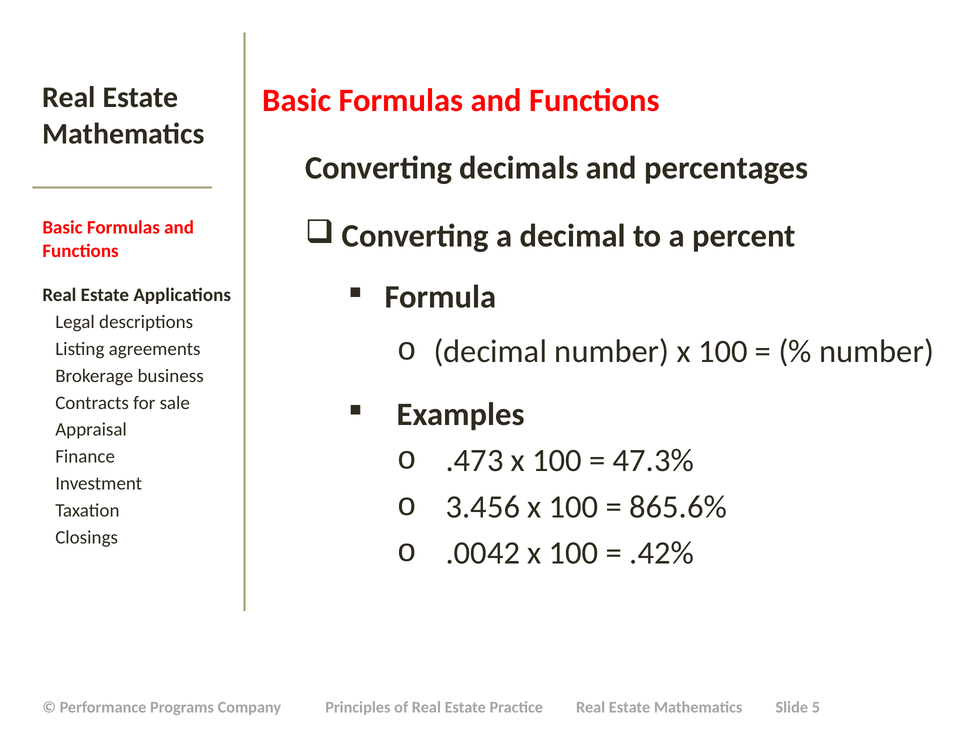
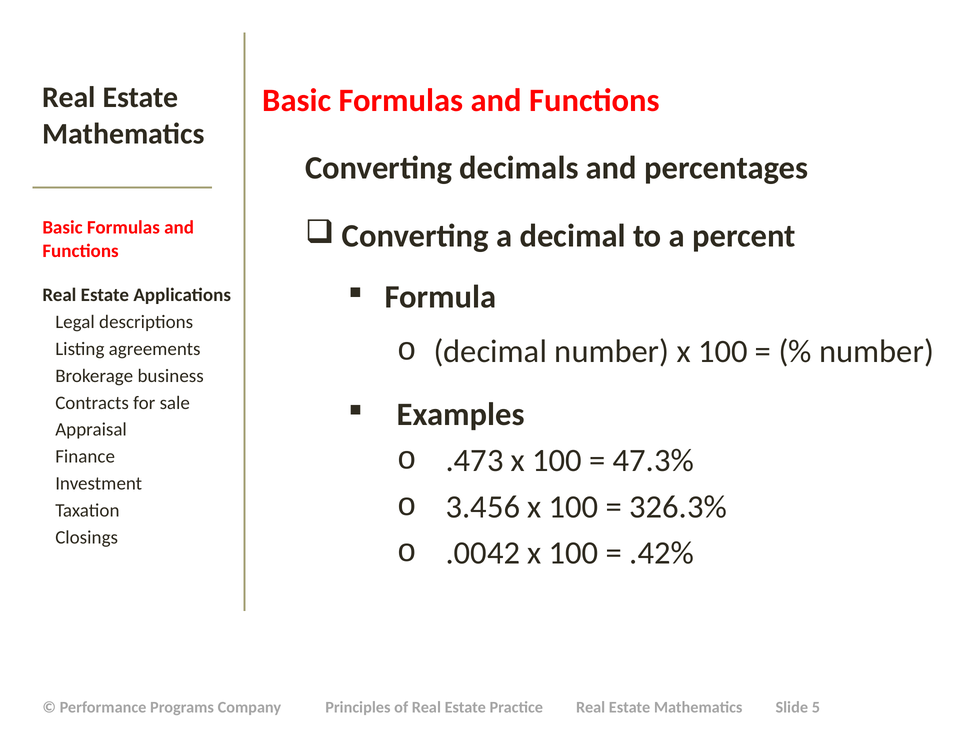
865.6%: 865.6% -> 326.3% (678, 507)
